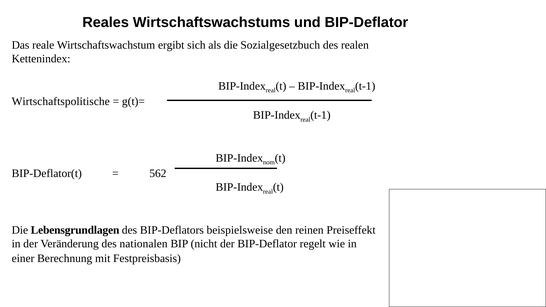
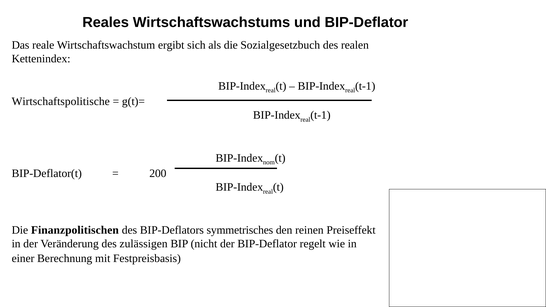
562: 562 -> 200 (158, 174)
Lebensgrundlagen: Lebensgrundlagen -> Finanzpolitischen (75, 230)
beispielsweise: beispielsweise -> symmetrisches (240, 230)
nationalen: nationalen -> zulässigen (144, 244)
